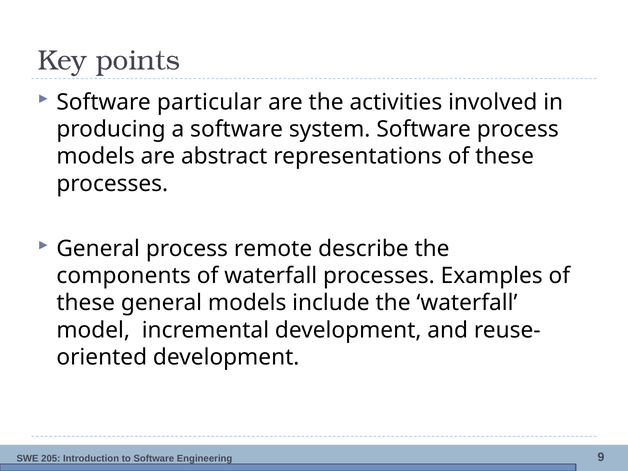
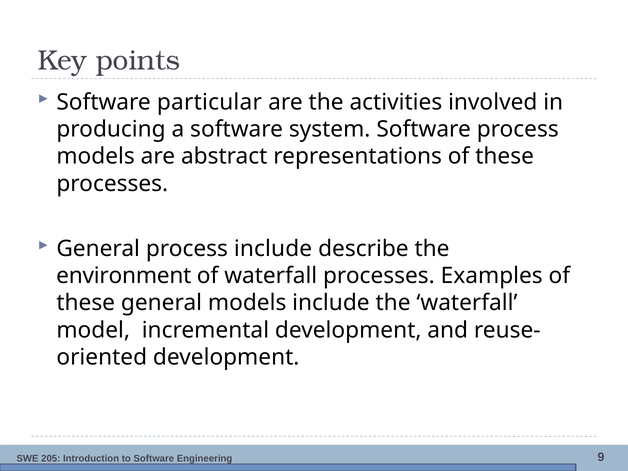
process remote: remote -> include (273, 249)
components: components -> environment (124, 276)
